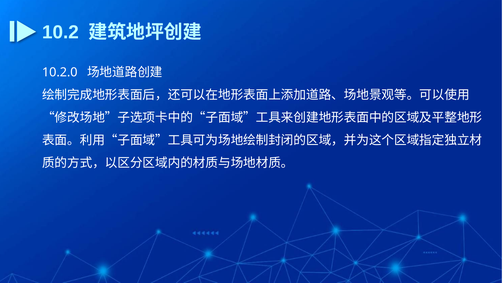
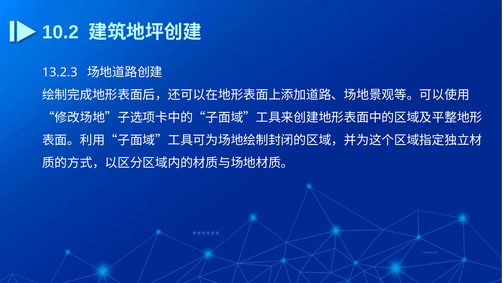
10.2.0: 10.2.0 -> 13.2.3 (60, 72)
